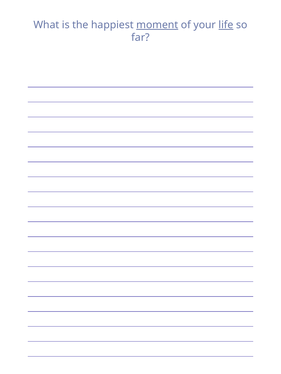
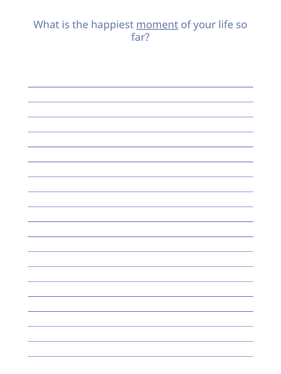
life underline: present -> none (226, 25)
